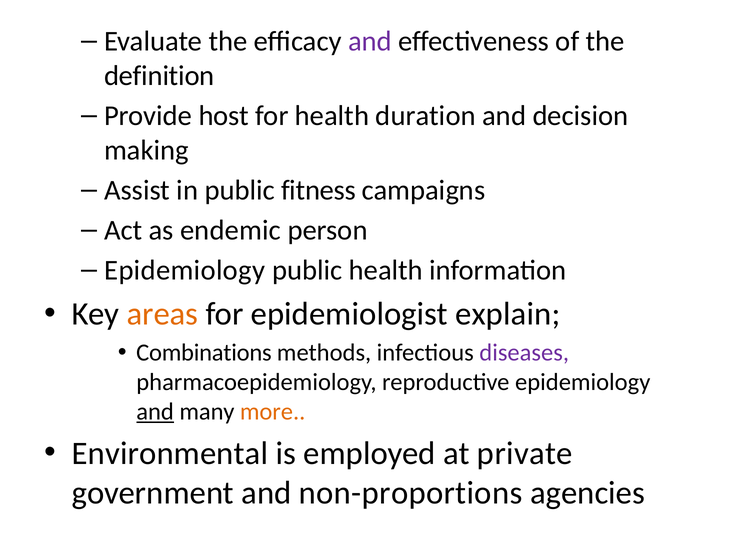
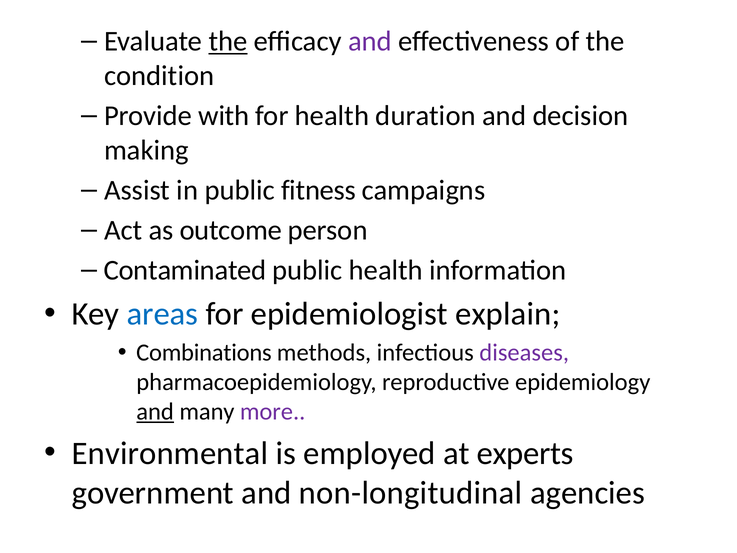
the underline: none -> present (228, 41)
definition: definition -> condition (159, 76)
host: host -> with (224, 116)
endemic: endemic -> outcome (231, 230)
Epidemiology: Epidemiology -> Contaminated (185, 270)
areas colour: orange -> blue (162, 314)
more colour: orange -> purple (273, 412)
private: private -> experts (525, 453)
non-proportions: non-proportions -> non-longitudinal (411, 492)
